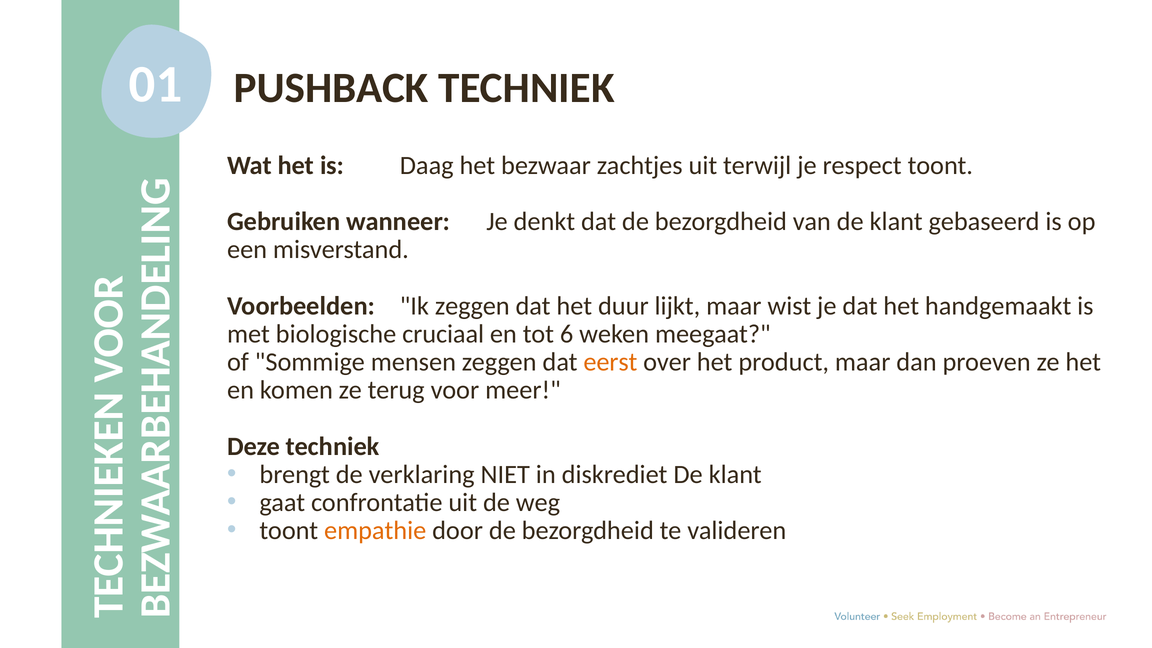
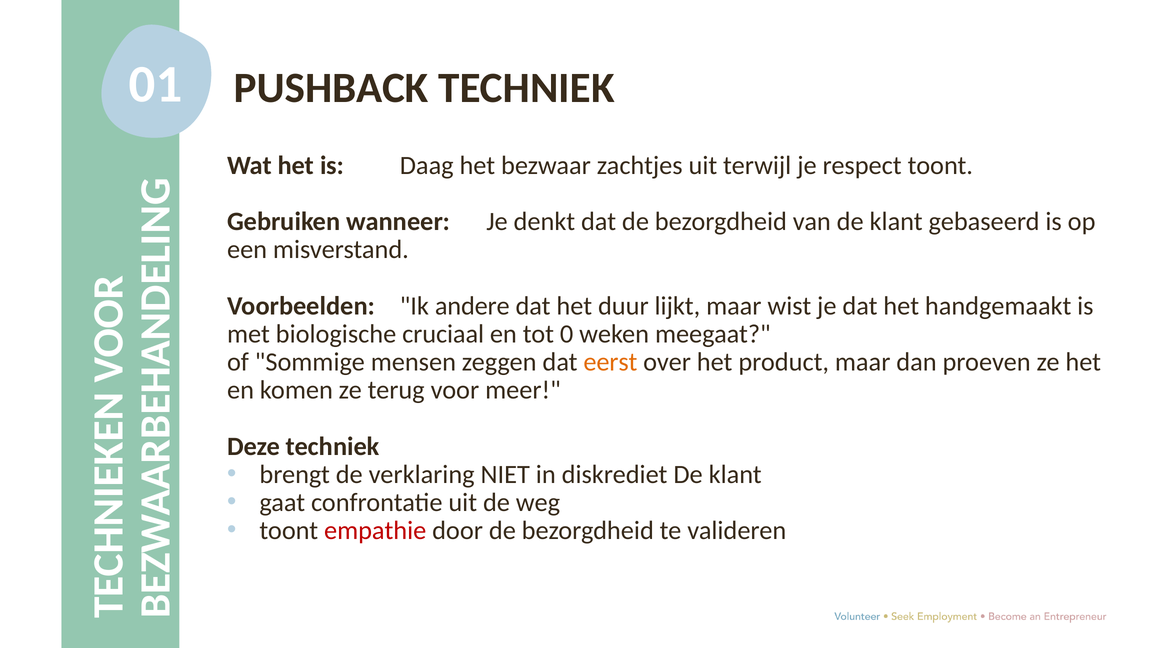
Ik zeggen: zeggen -> andere (472, 306)
6: 6 -> 0 (567, 334)
empathie colour: orange -> red (375, 531)
